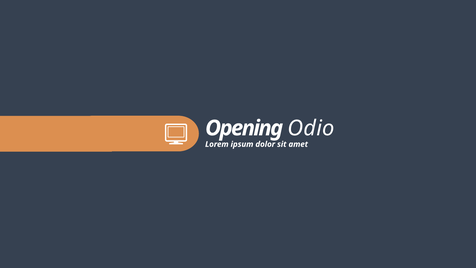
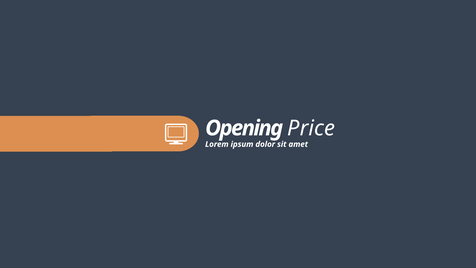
Odio: Odio -> Price (311, 128)
